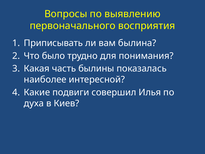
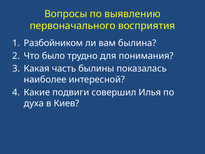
Приписывать: Приписывать -> Разбойником (53, 43)
